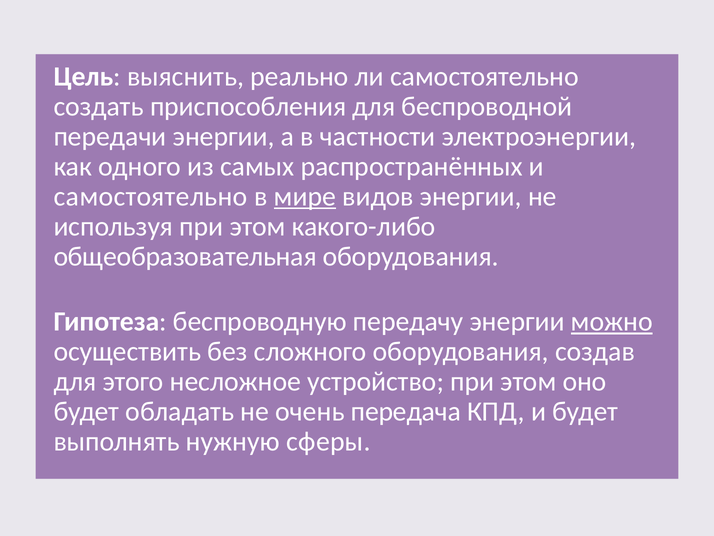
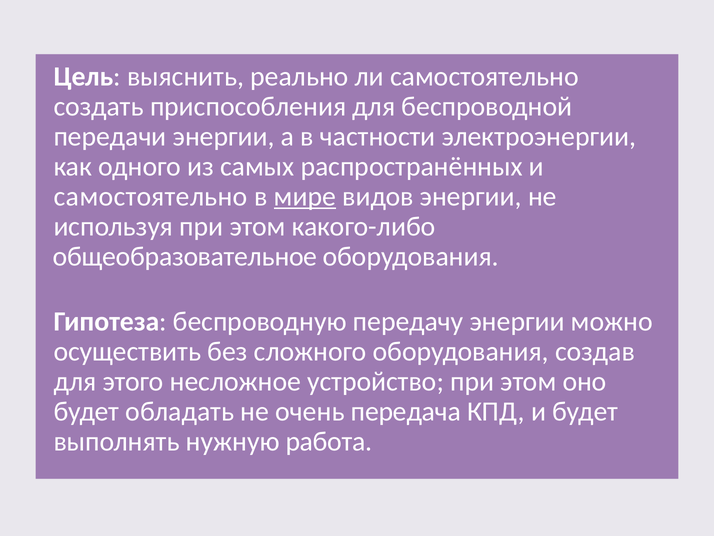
общеобразовательная: общеобразовательная -> общеобразовательное (185, 256)
можно underline: present -> none (612, 321)
сферы: сферы -> работа (329, 441)
